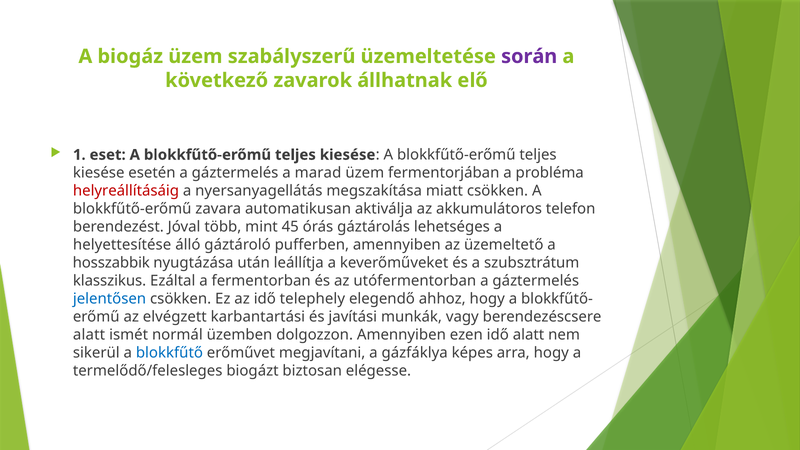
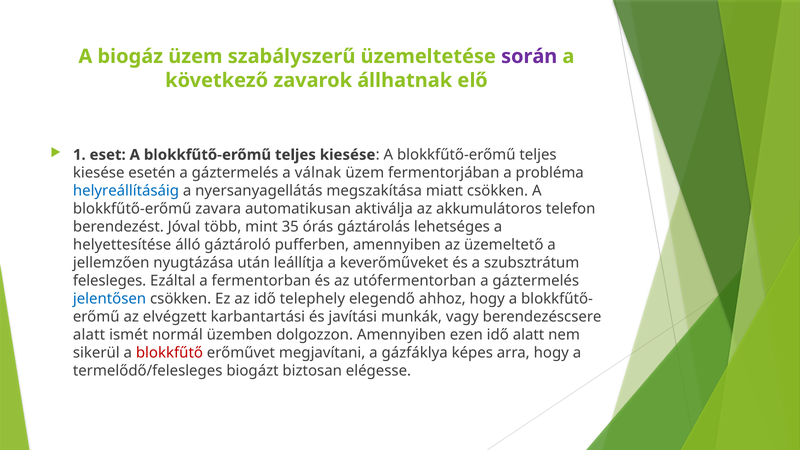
marad: marad -> válnak (318, 173)
helyreállításáig colour: red -> blue (126, 191)
45: 45 -> 35 (290, 227)
hosszabbik: hosszabbik -> jellemzően (111, 263)
klasszikus: klasszikus -> felesleges (110, 281)
blokkfűtő colour: blue -> red (169, 353)
